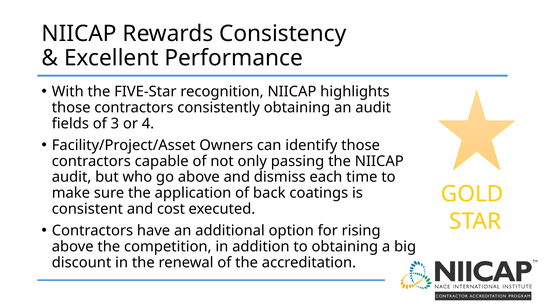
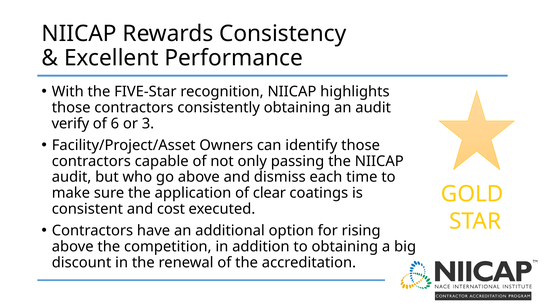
fields: fields -> verify (70, 123)
3: 3 -> 6 (115, 123)
4: 4 -> 3 (148, 123)
back: back -> clear (269, 193)
